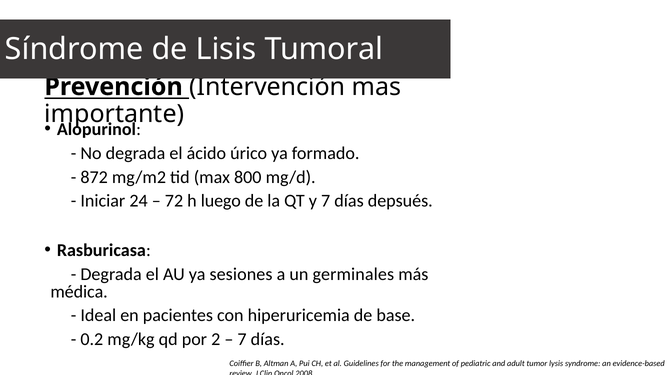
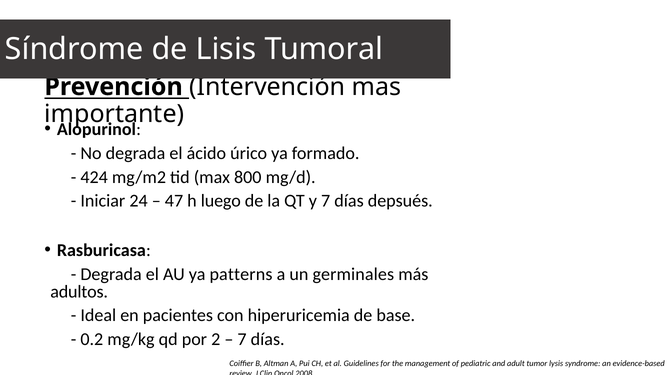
872: 872 -> 424 (94, 177)
72: 72 -> 47 (174, 201)
sesiones: sesiones -> patterns (241, 274)
médica: médica -> adultos (79, 292)
